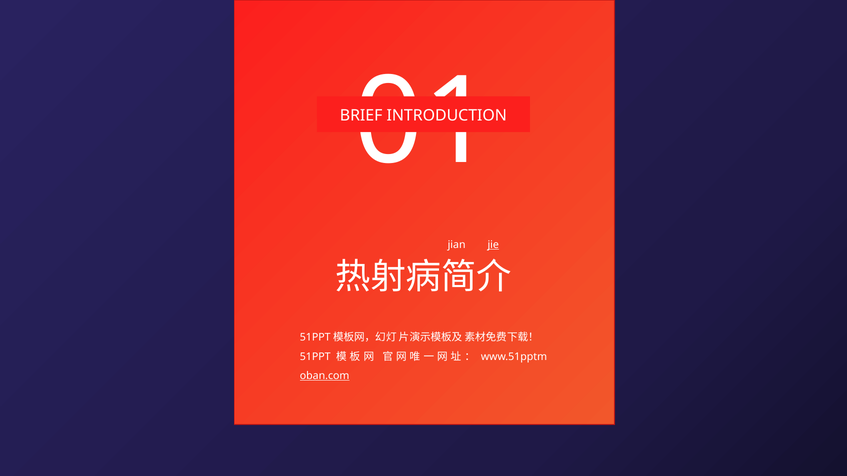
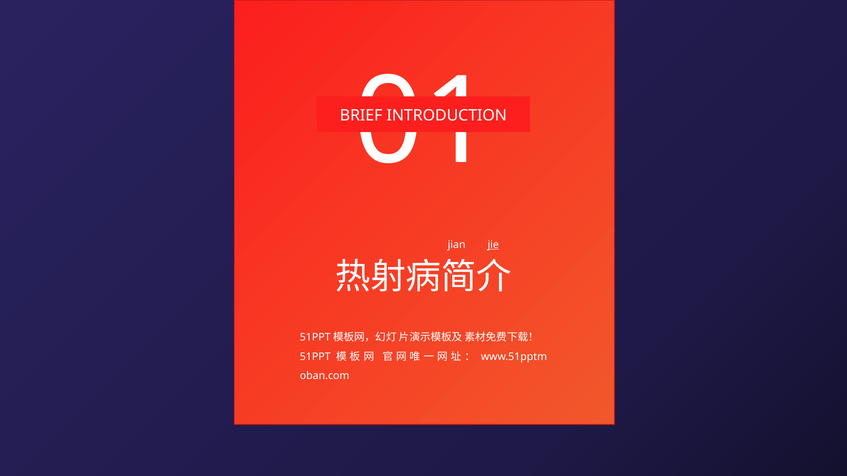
oban.com underline: present -> none (325, 376)
